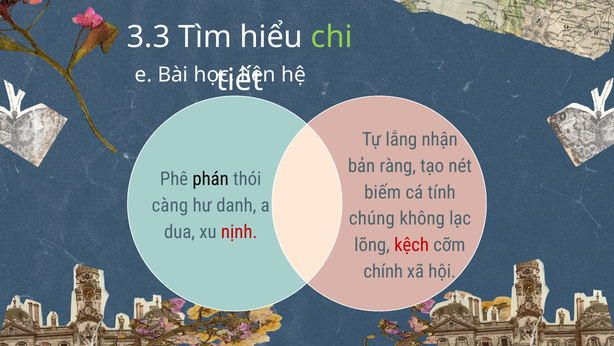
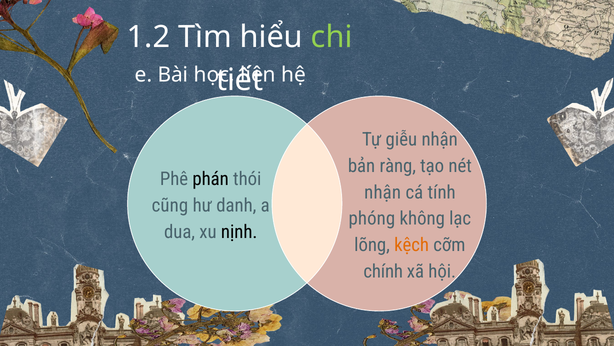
3.3: 3.3 -> 1.2 (148, 37)
lắng: lắng -> giễu (401, 140)
biếm: biếm -> nhận (383, 192)
càng: càng -> cũng (170, 205)
chúng: chúng -> phóng (372, 218)
nịnh colour: red -> black (239, 231)
kệch colour: red -> orange (412, 245)
